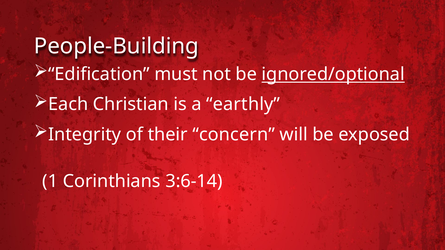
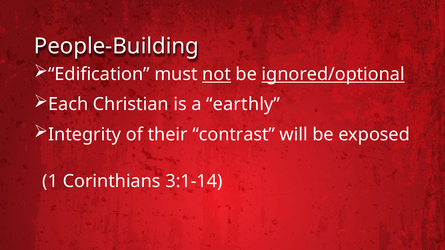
not underline: none -> present (217, 74)
concern: concern -> contrast (234, 135)
3:6-14: 3:6-14 -> 3:1-14 (194, 181)
